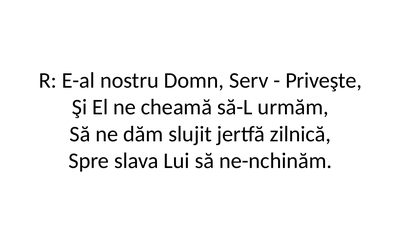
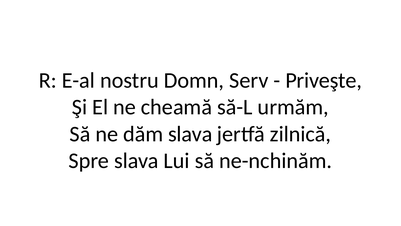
dăm slujit: slujit -> slava (190, 134)
